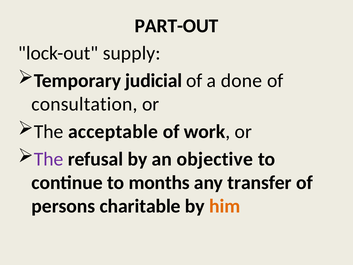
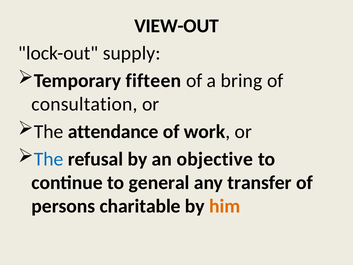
PART-OUT: PART-OUT -> VIEW-OUT (177, 26)
judicial: judicial -> fifteen (153, 81)
done: done -> bring (241, 81)
acceptable: acceptable -> attendance (113, 132)
The colour: purple -> blue (49, 159)
months: months -> general (159, 182)
